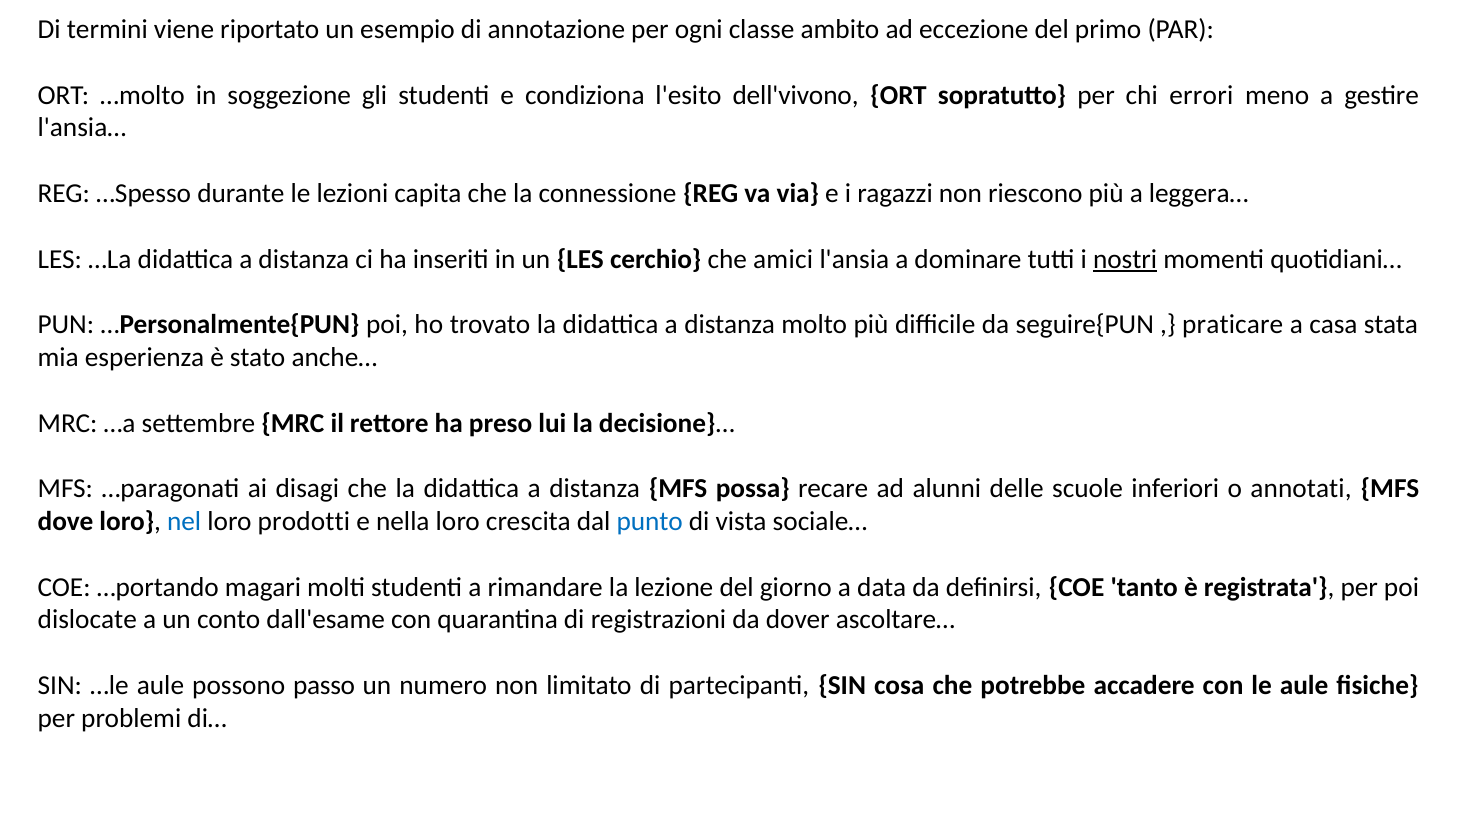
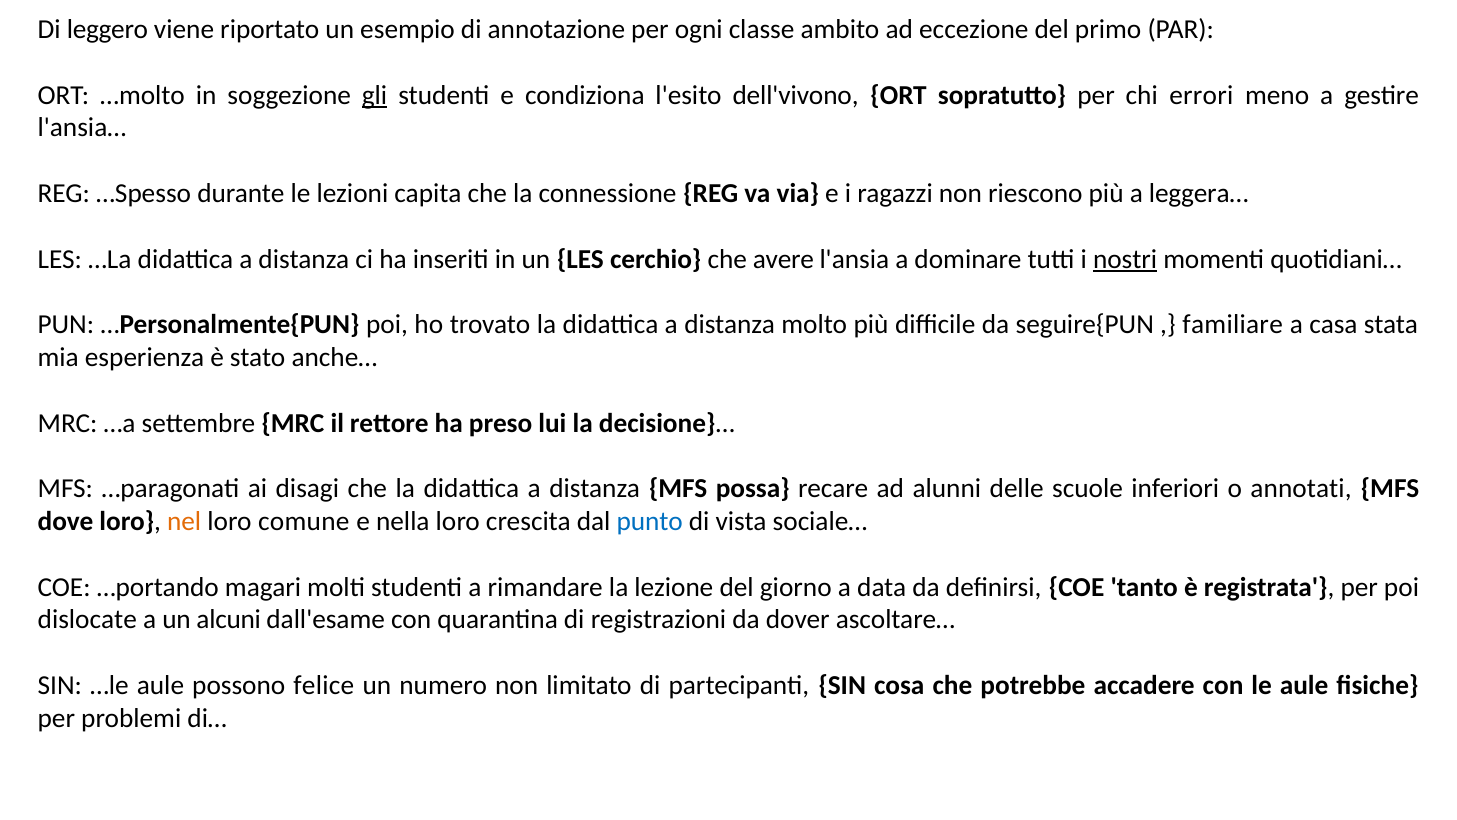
termini: termini -> leggero (107, 29)
gli underline: none -> present (375, 95)
amici: amici -> avere (783, 259)
praticare: praticare -> familiare (1233, 324)
nel colour: blue -> orange (184, 521)
prodotti: prodotti -> comune (304, 521)
conto: conto -> alcuni (229, 620)
passo: passo -> felice (324, 685)
